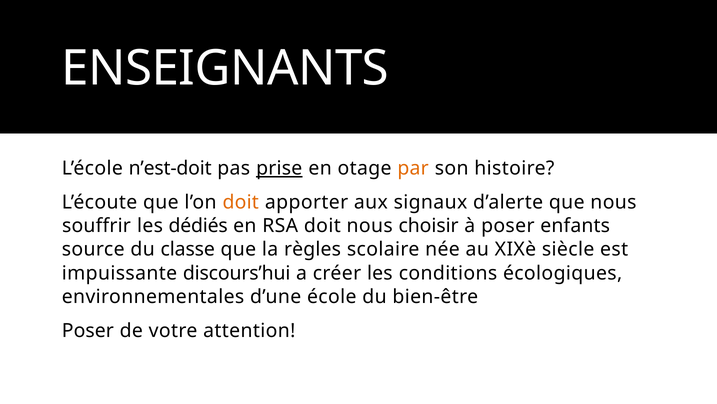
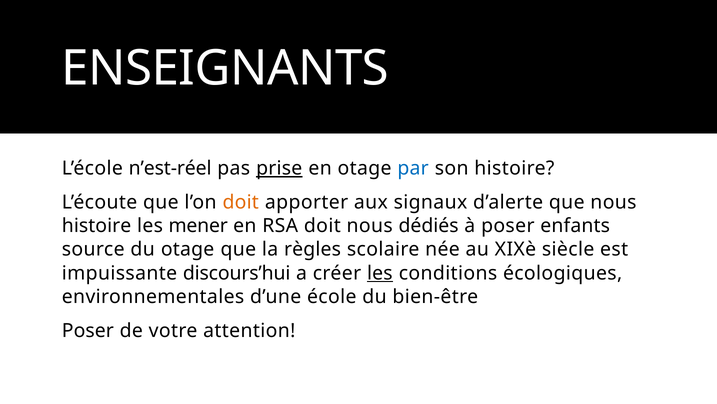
n’est-doit: n’est-doit -> n’est-réel (170, 168)
par colour: orange -> blue (413, 168)
souffrir: souffrir -> histoire (97, 226)
dédiés: dédiés -> mener (198, 226)
choisir: choisir -> dédiés (429, 226)
du classe: classe -> otage (188, 249)
les underline: none -> present (380, 273)
